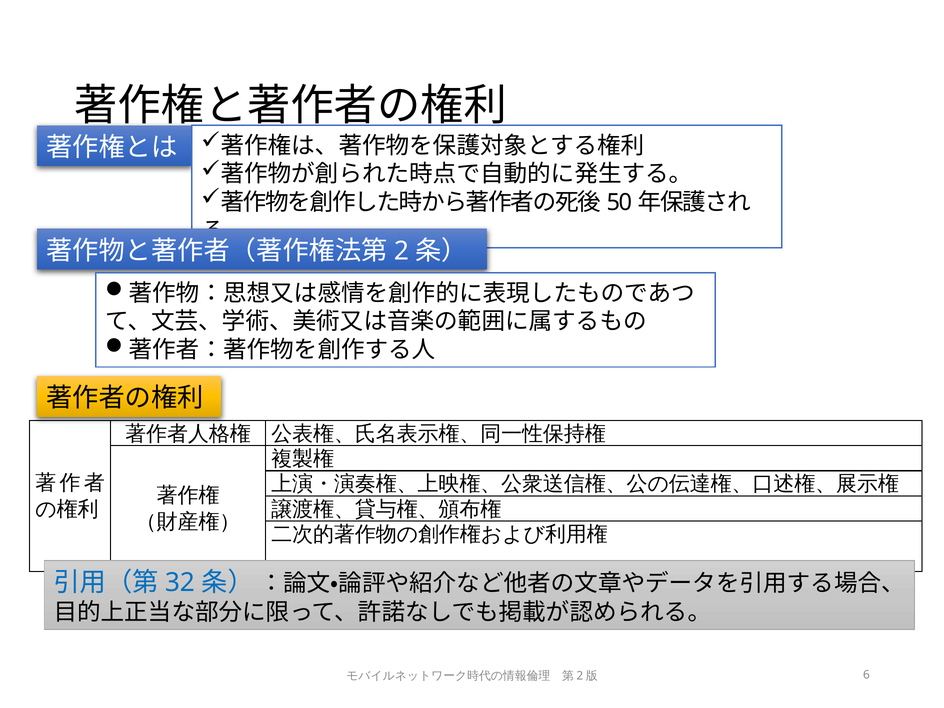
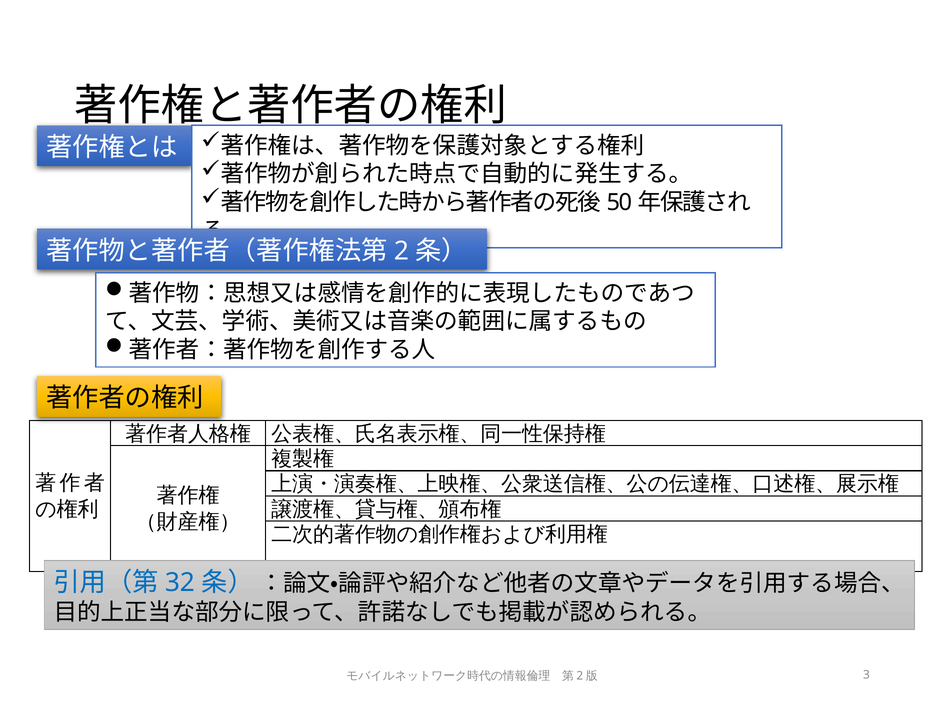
6: 6 -> 3 (866, 675)
